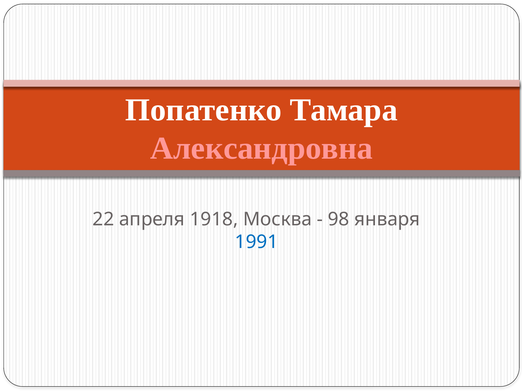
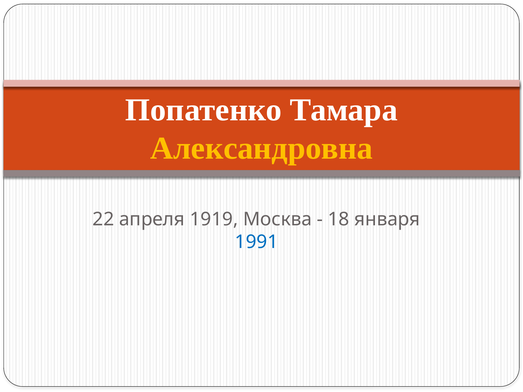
Александровна colour: pink -> yellow (261, 148)
1918: 1918 -> 1919 (214, 220)
98: 98 -> 18 (339, 220)
